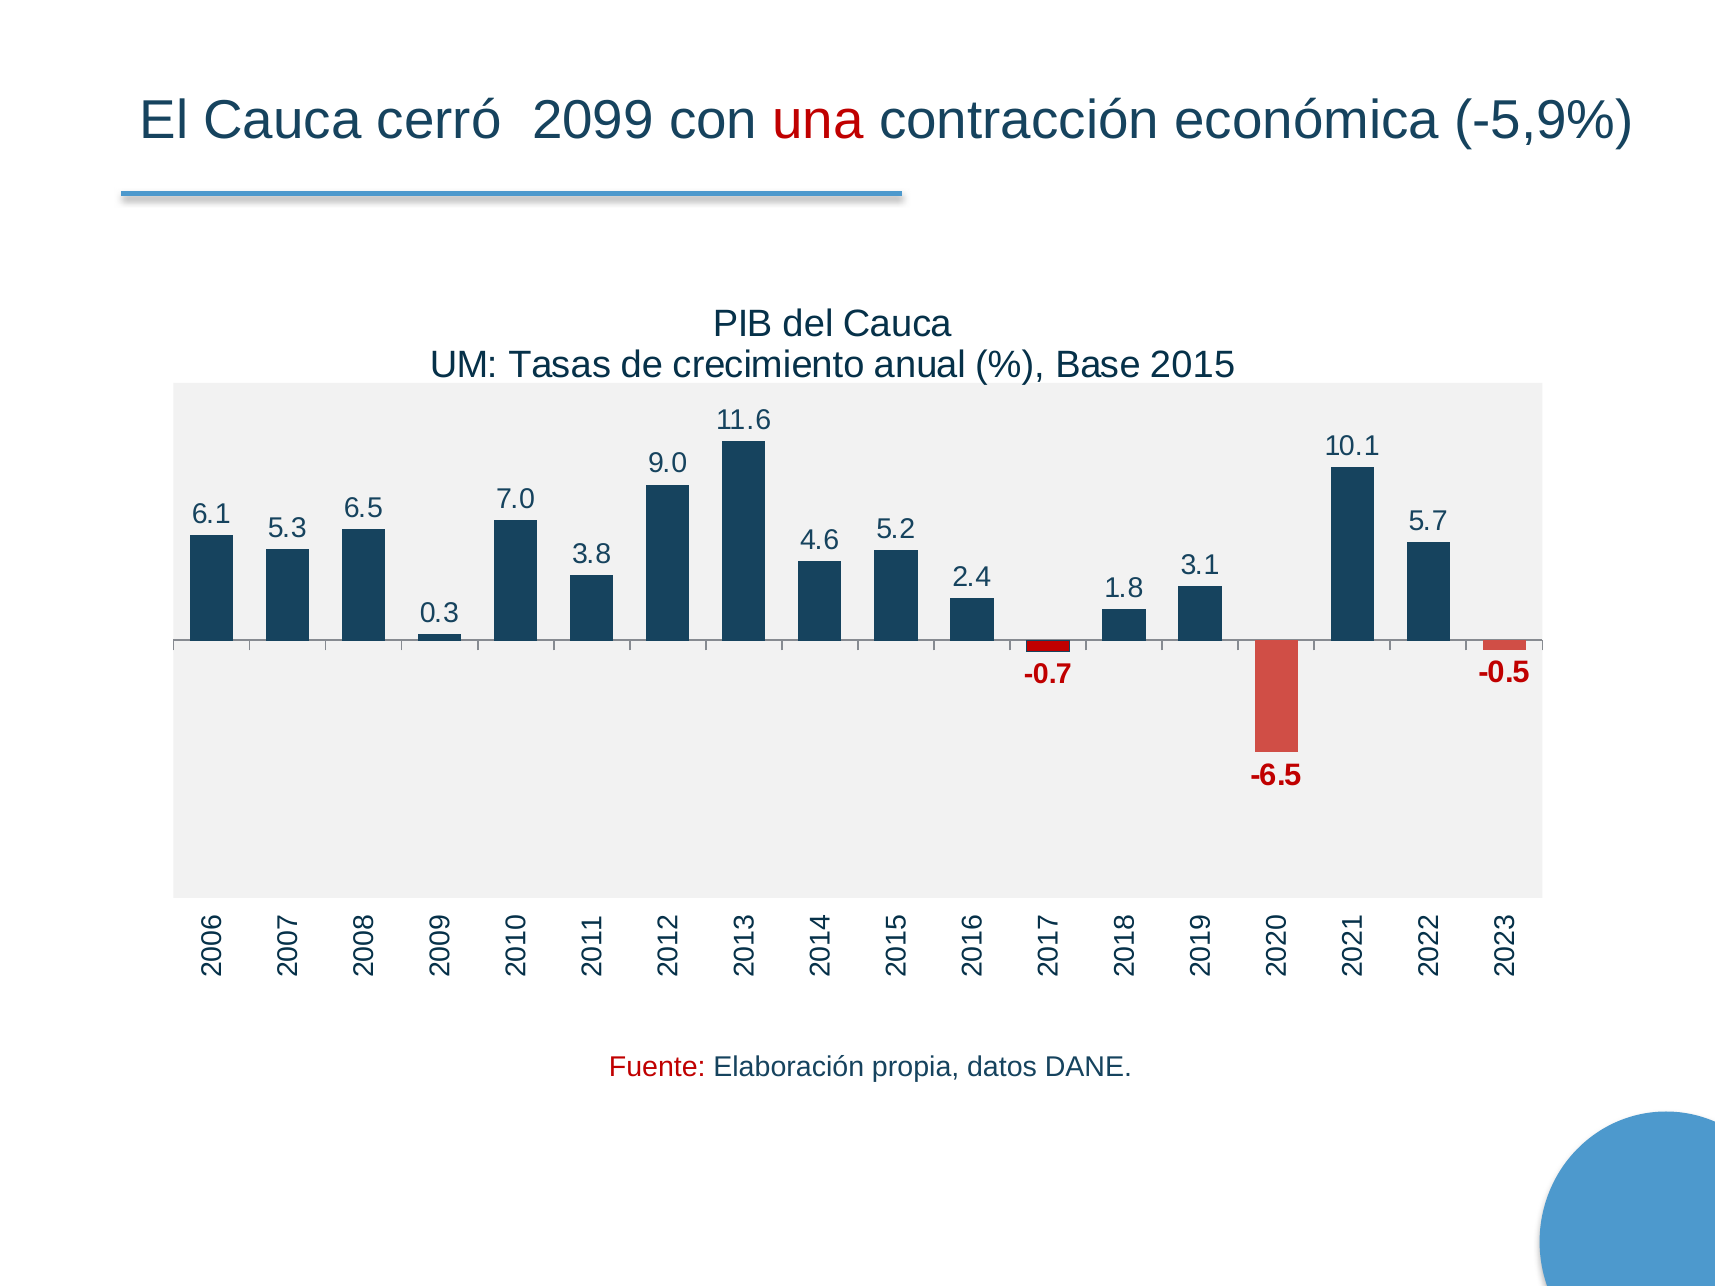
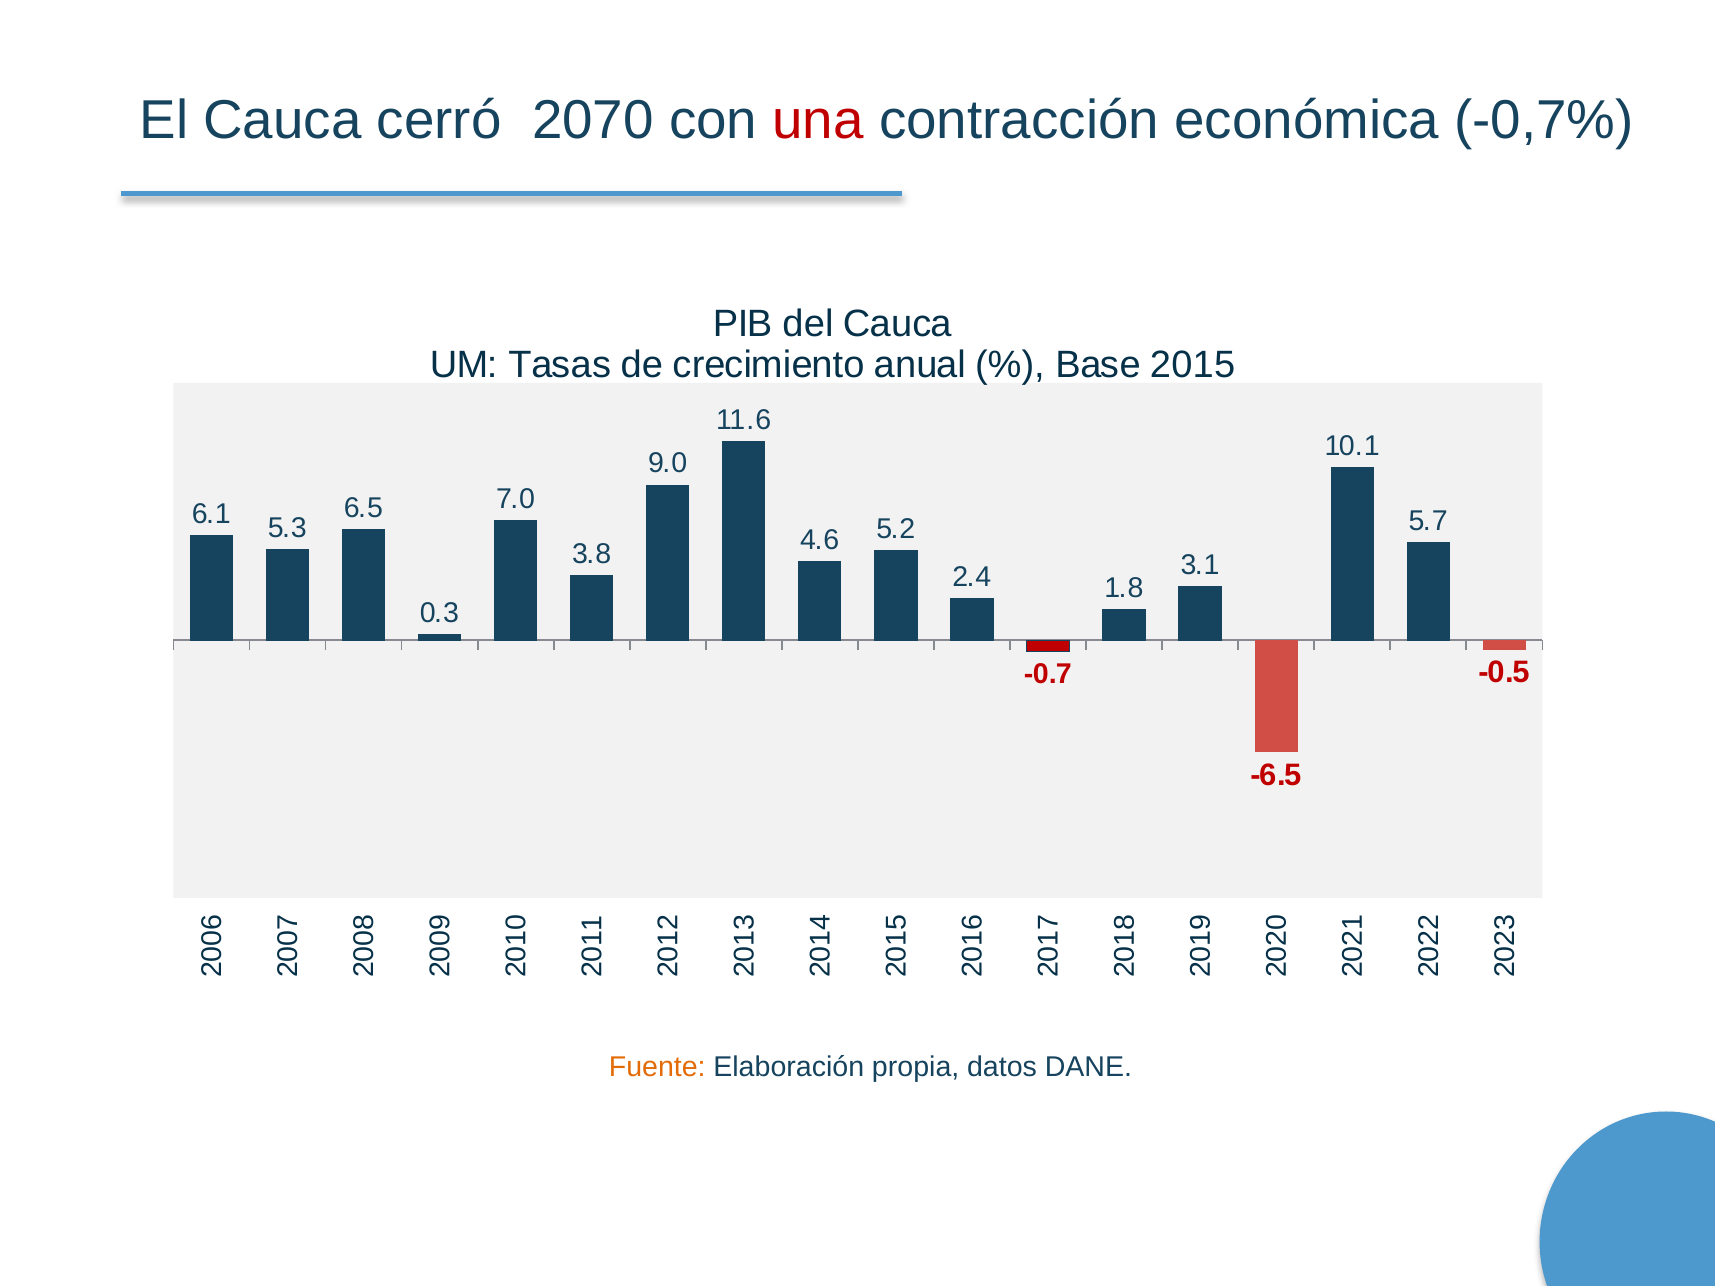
2099: 2099 -> 2070 (593, 121)
-5,9%: -5,9% -> -0,7% (1544, 121)
Fuente colour: red -> orange (657, 1068)
